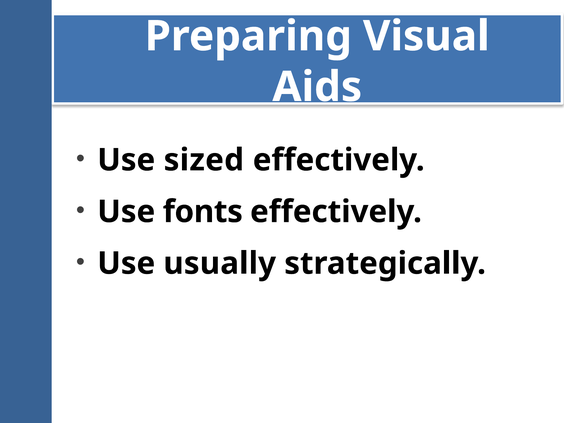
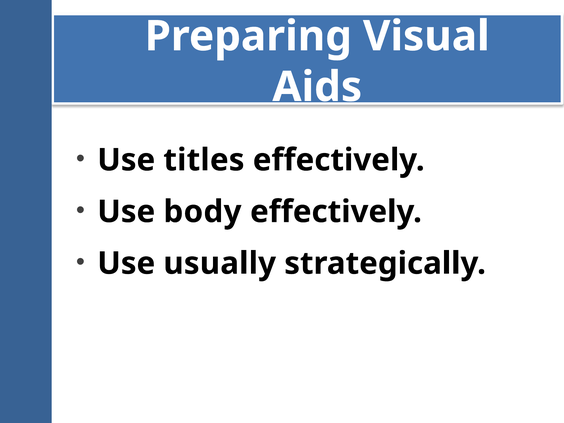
sized: sized -> titles (204, 160)
fonts: fonts -> body (202, 212)
